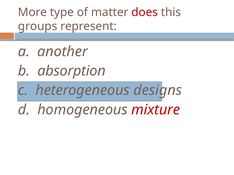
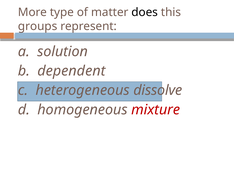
does colour: red -> black (145, 12)
another: another -> solution (63, 52)
absorption: absorption -> dependent (71, 71)
designs: designs -> dissolve (158, 91)
